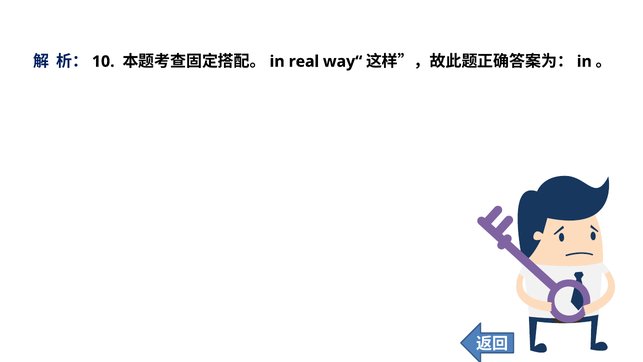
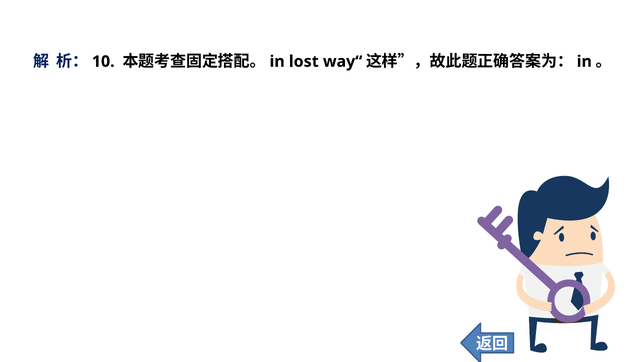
real: real -> lost (304, 61)
